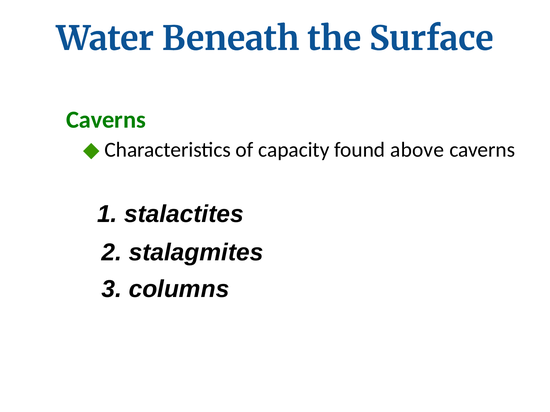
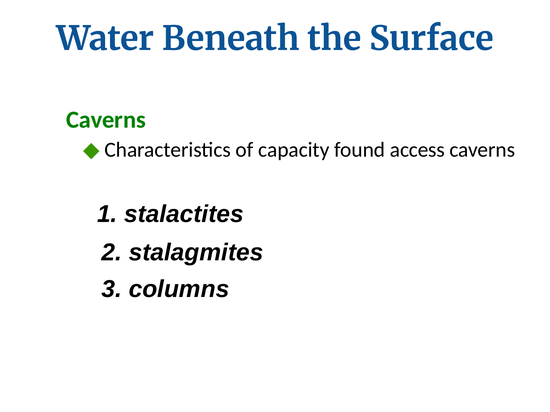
above: above -> access (417, 150)
